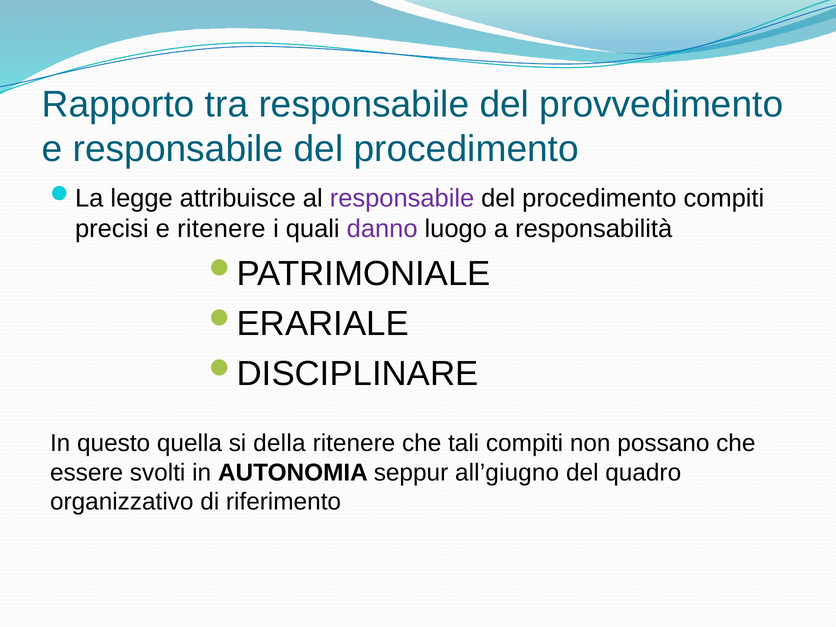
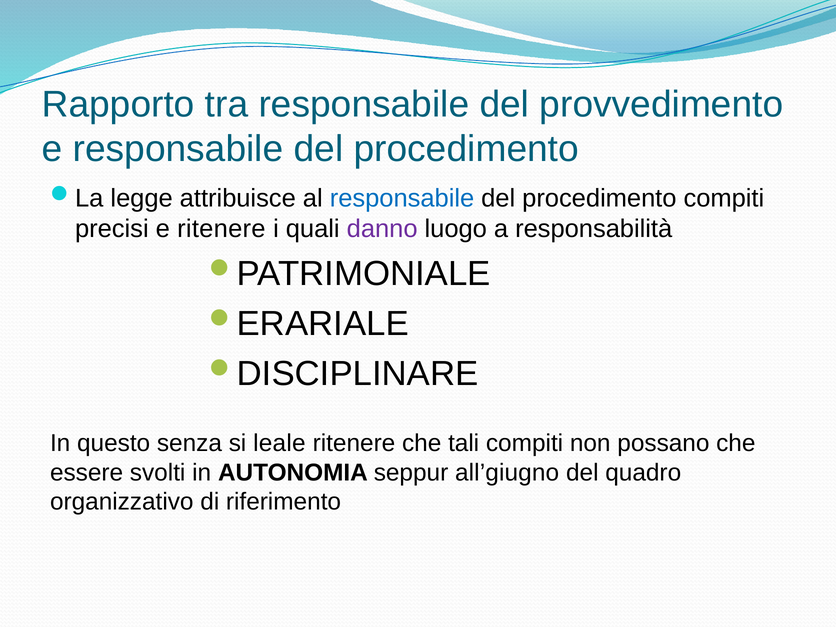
responsabile colour: purple -> blue (402, 198)
quella: quella -> senza (189, 443)
della: della -> leale (279, 443)
